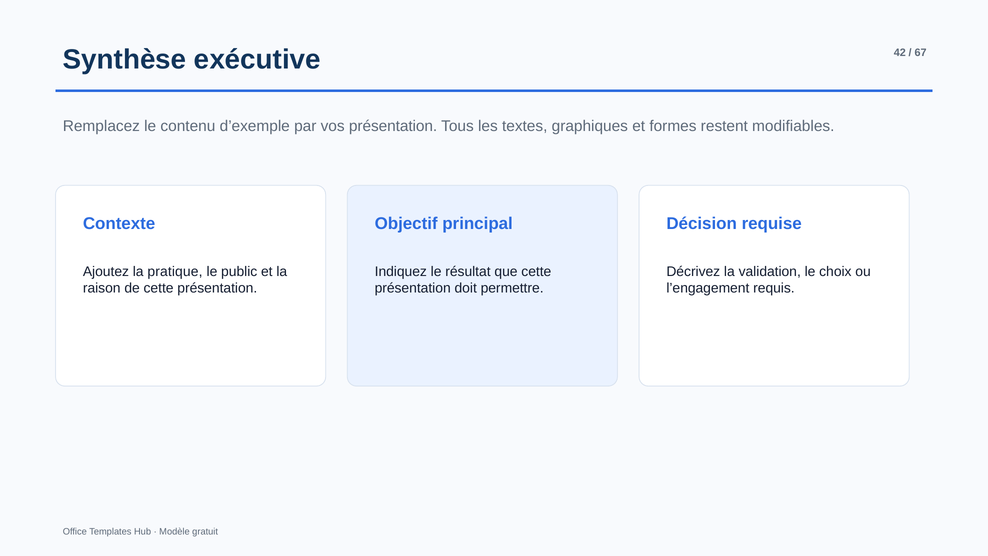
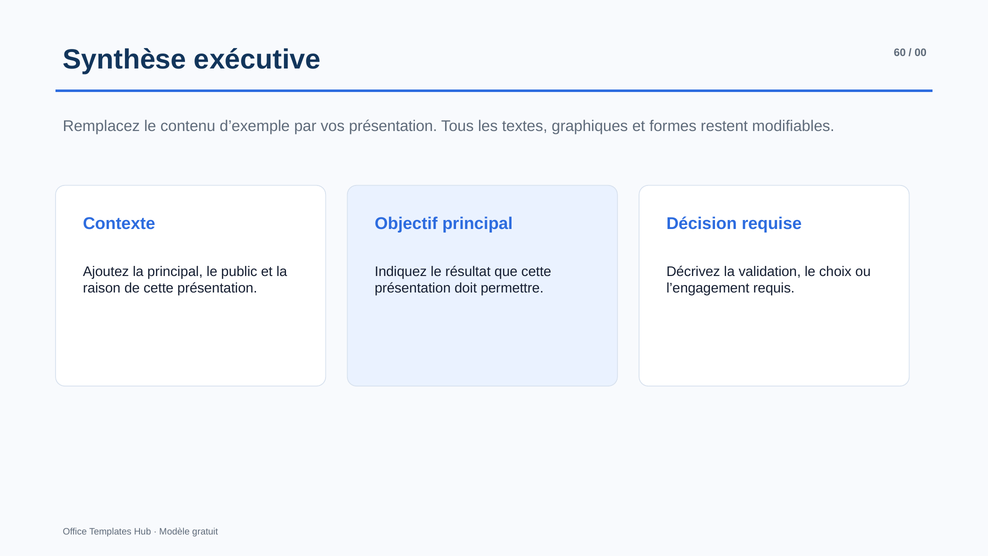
42: 42 -> 60 (900, 53)
67: 67 -> 00 (921, 53)
la pratique: pratique -> principal (175, 272)
